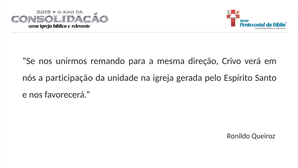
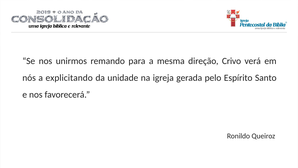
participação: participação -> explicitando (69, 78)
